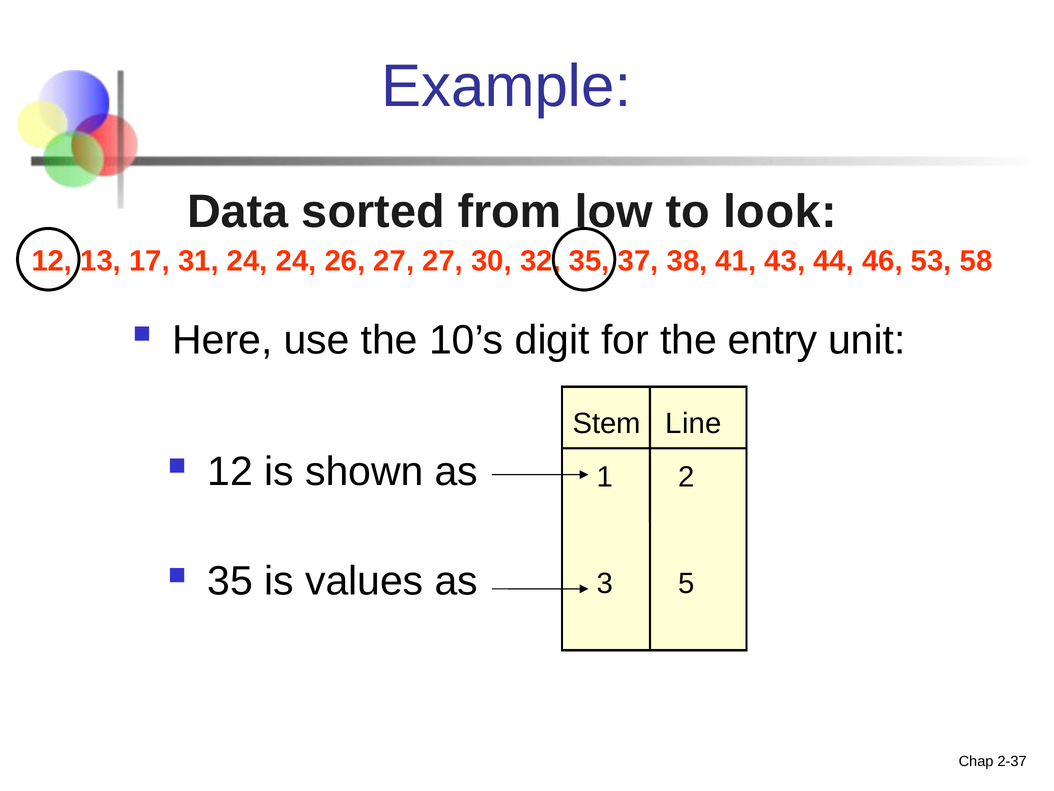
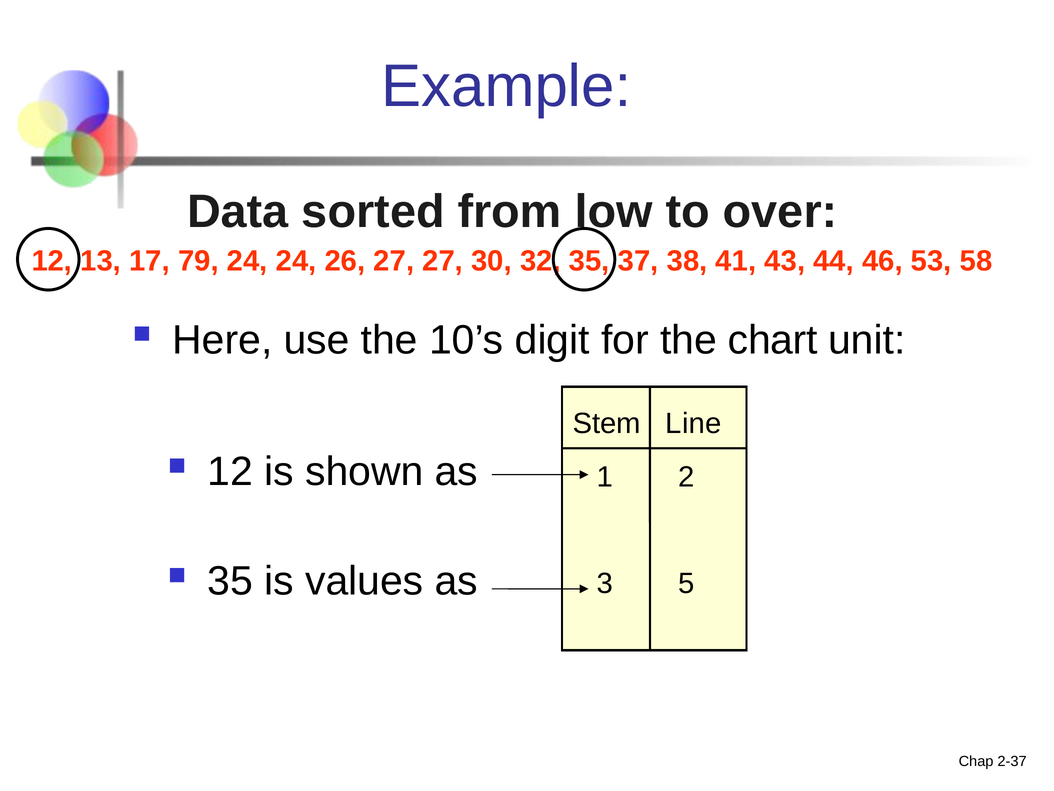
look: look -> over (780, 212)
31: 31 -> 79 (198, 261)
entry: entry -> chart (773, 340)
